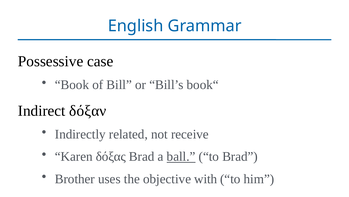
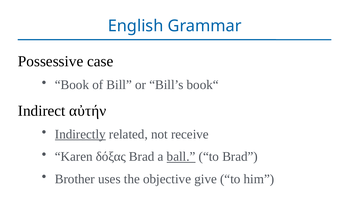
δόξαν: δόξαν -> αὐτήν (88, 110)
Indirectly underline: none -> present (80, 134)
with: with -> give (206, 178)
